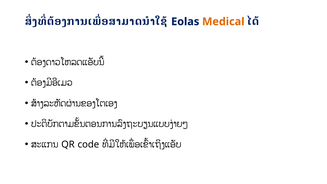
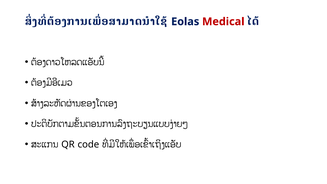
Medical colour: orange -> red (223, 22)
